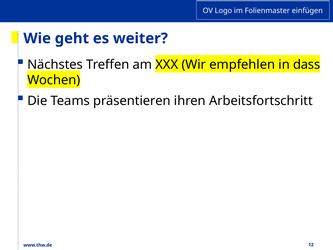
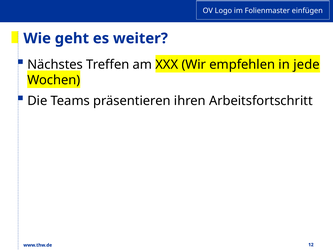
dass: dass -> jede (307, 64)
